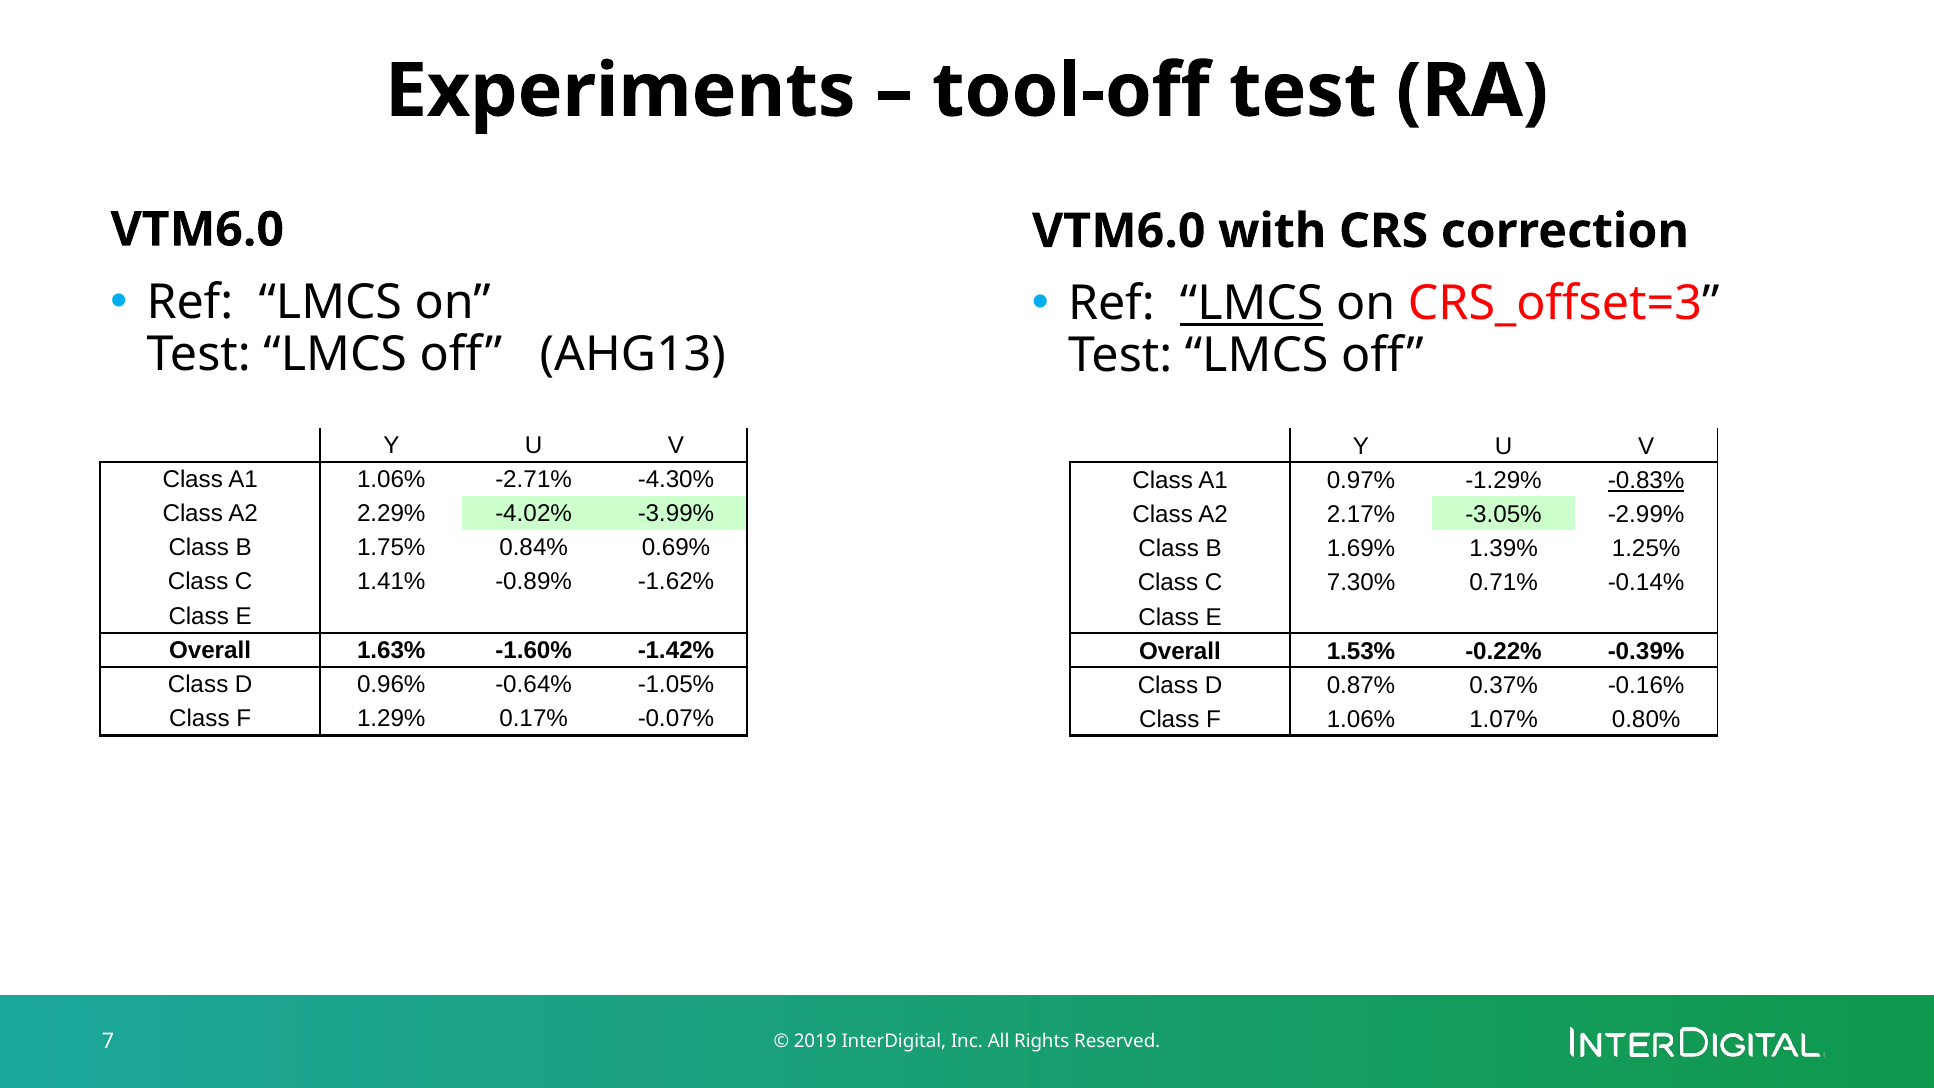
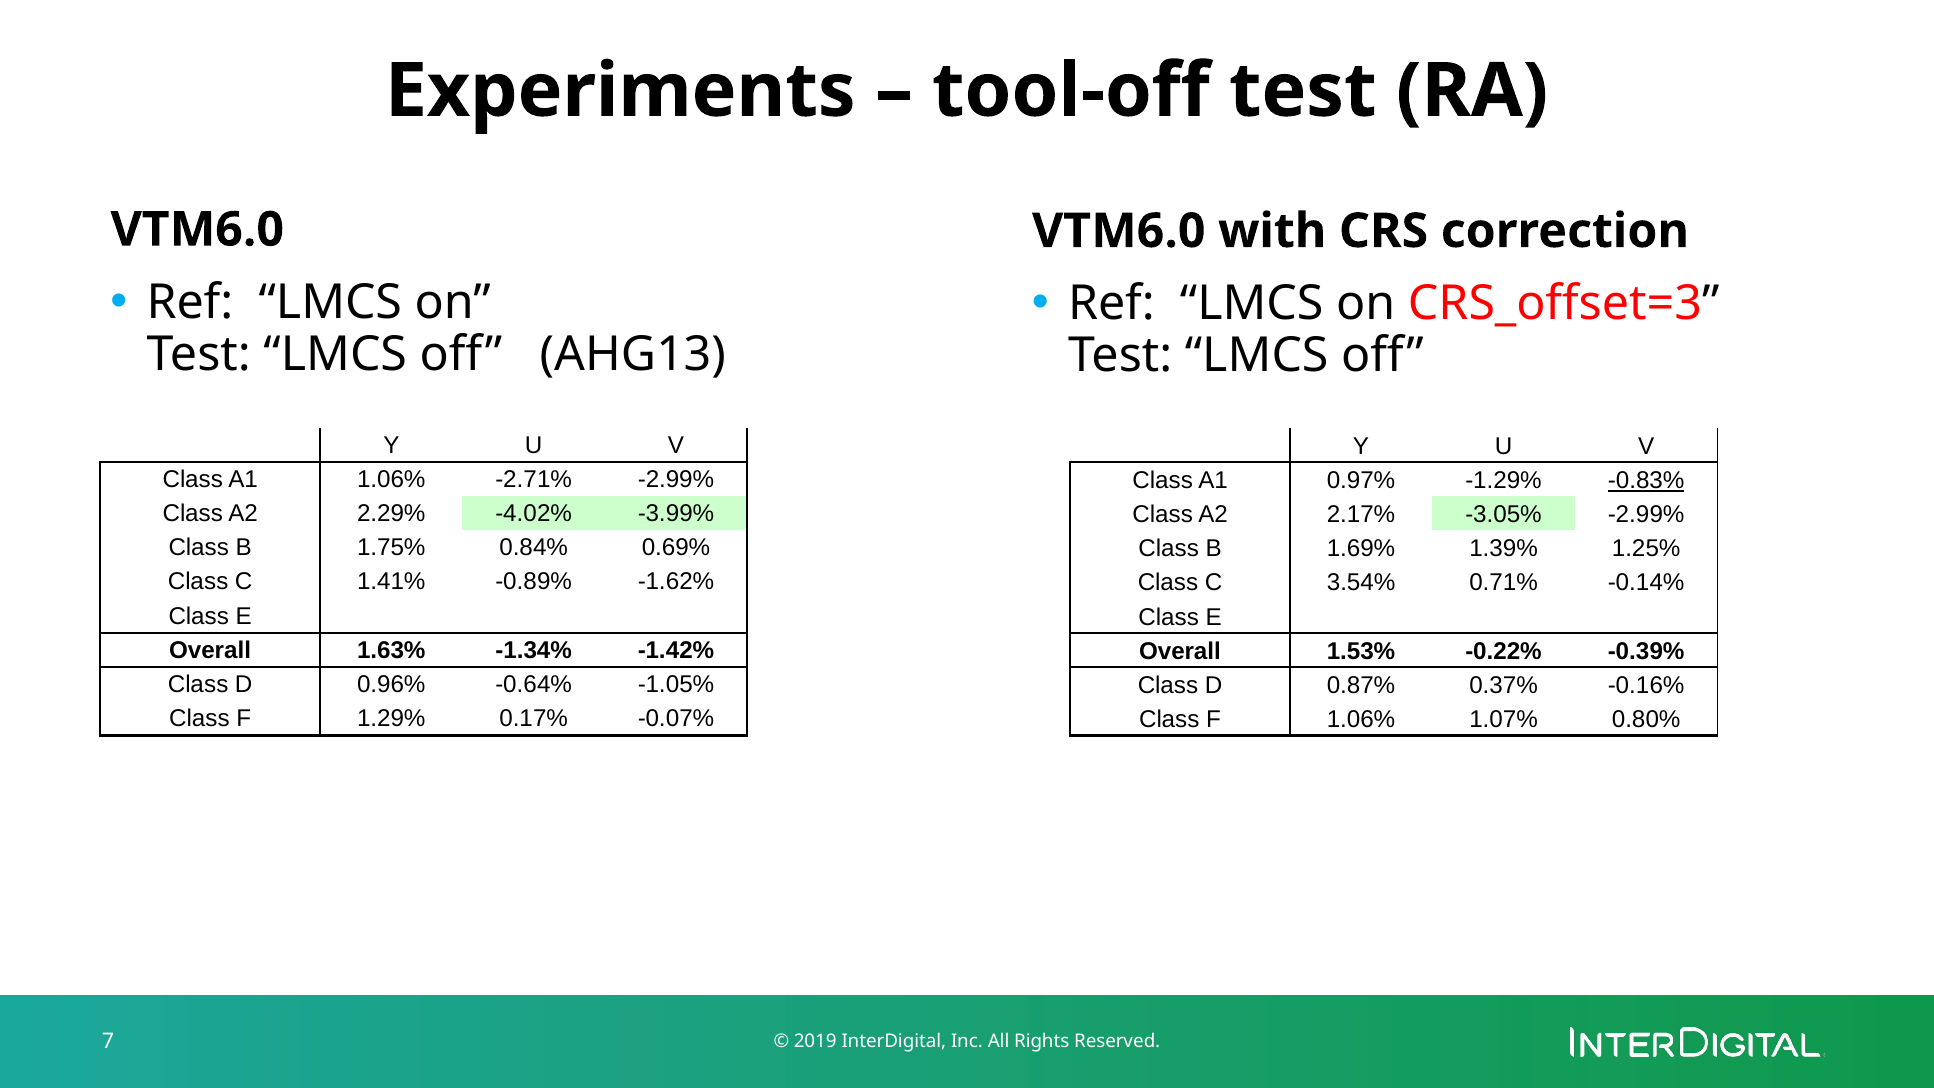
LMCS underline: present -> none (1252, 304)
-2.71% -4.30%: -4.30% -> -2.99% (676, 479)
7.30%: 7.30% -> 3.54% (1361, 583)
-1.60%: -1.60% -> -1.34% (534, 650)
